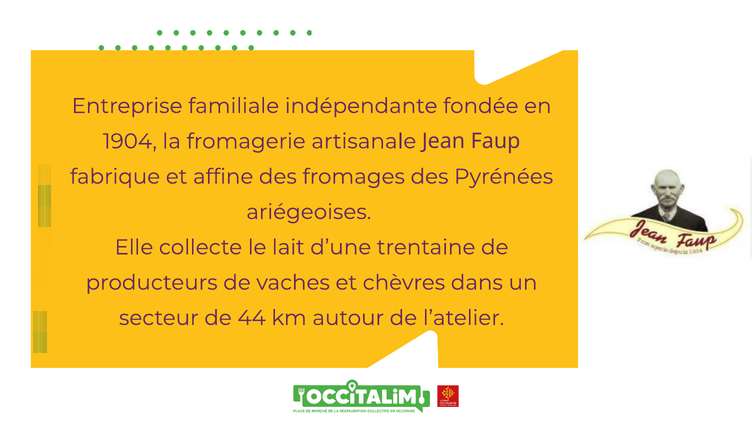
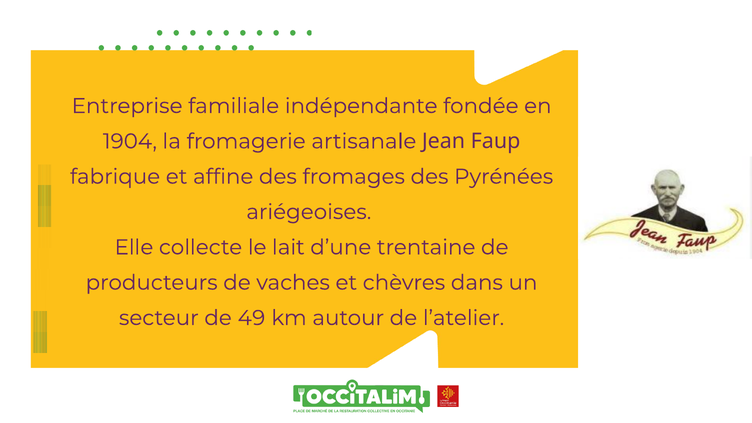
44: 44 -> 49 (251, 318)
